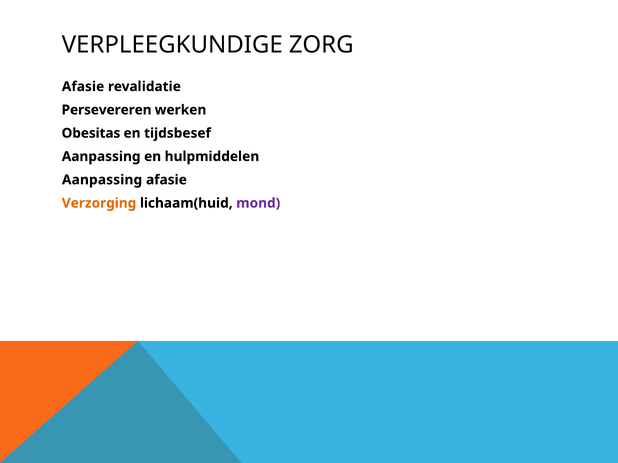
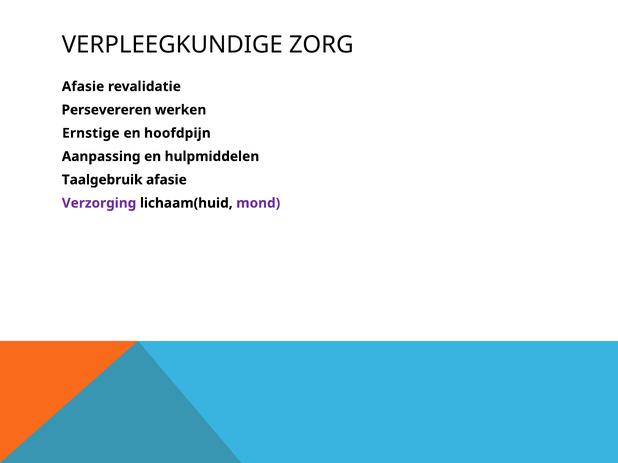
Obesitas: Obesitas -> Ernstige (91, 133)
tijdsbesef: tijdsbesef -> hoofdpijn (177, 133)
Aanpassing: Aanpassing -> Taalgebruik (102, 180)
Verzorging colour: orange -> purple (99, 203)
